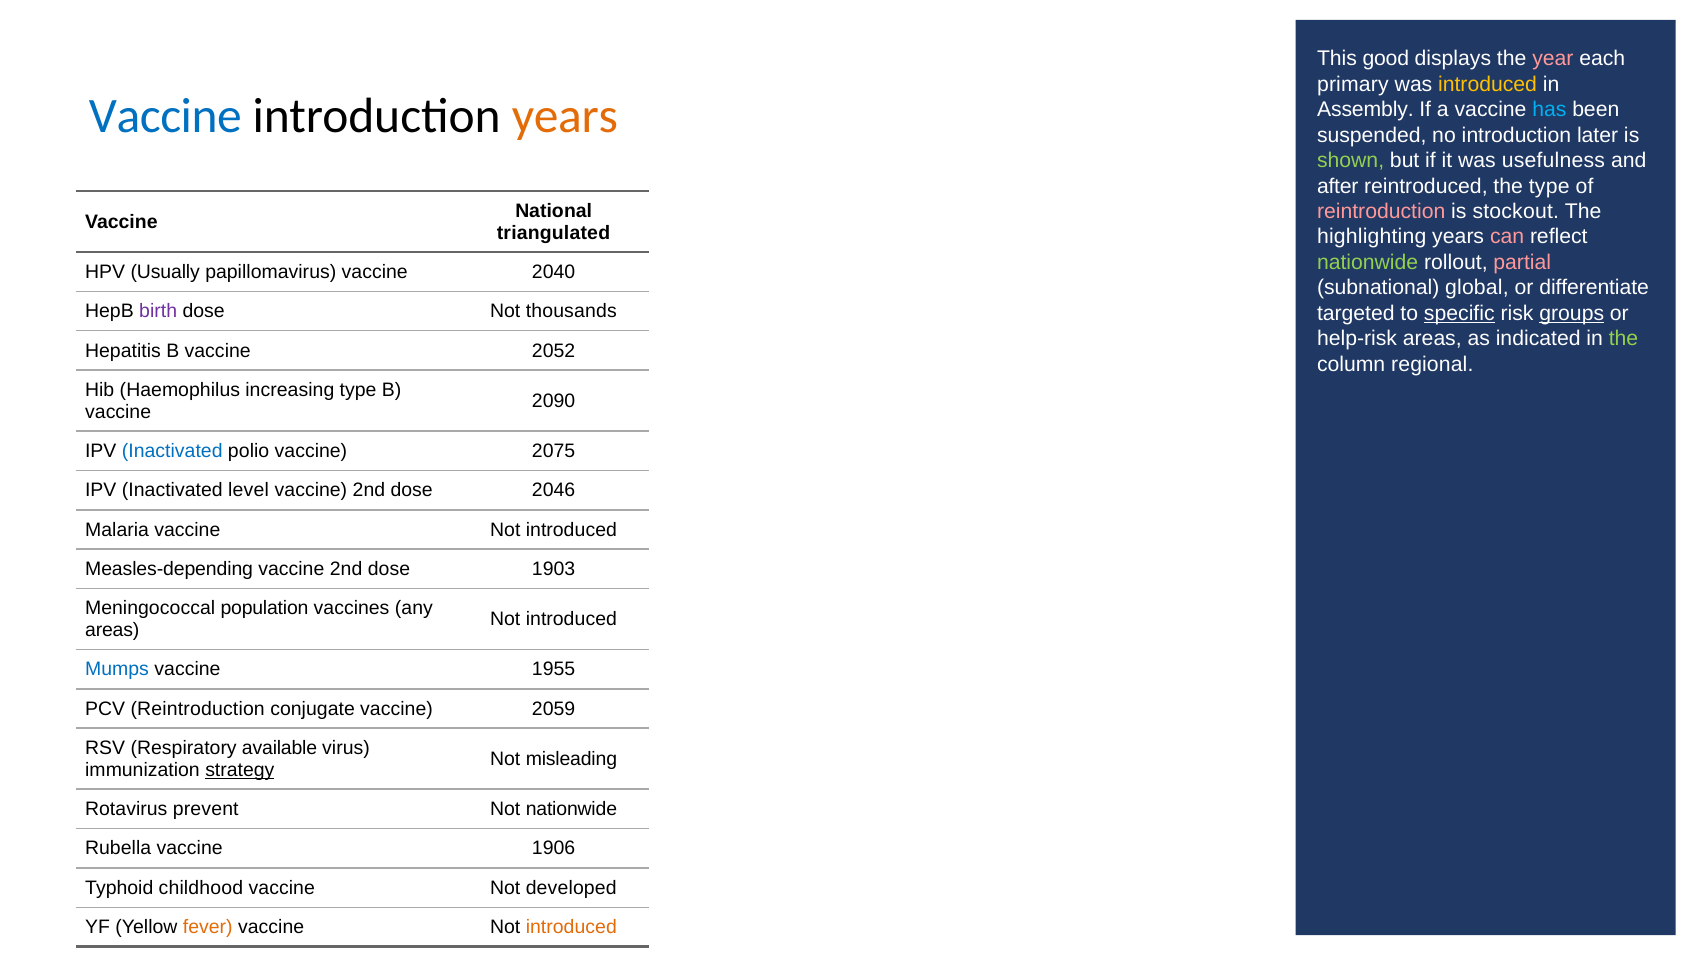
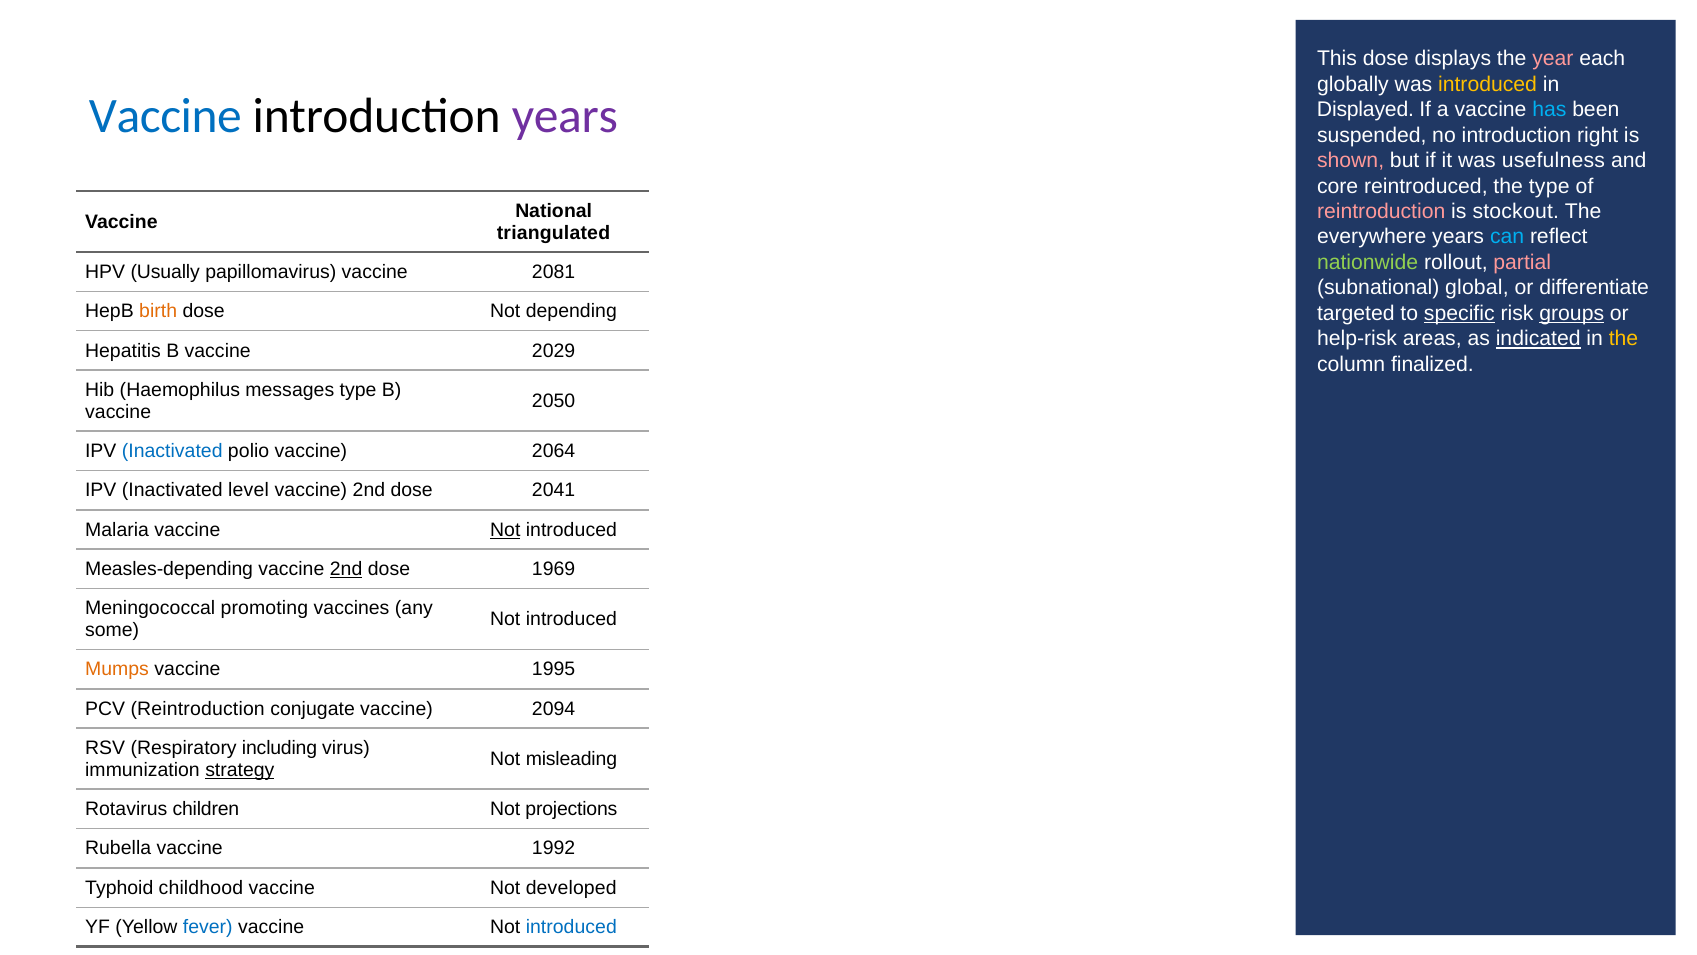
This good: good -> dose (1386, 59)
primary: primary -> globally (1353, 84)
years colour: orange -> purple (565, 116)
Assembly: Assembly -> Displayed (1365, 110)
later: later -> right (1598, 135)
shown colour: light green -> pink (1351, 160)
after: after -> core (1338, 186)
highlighting: highlighting -> everywhere (1372, 237)
can colour: pink -> light blue (1507, 237)
2040: 2040 -> 2081 (554, 272)
birth colour: purple -> orange (158, 311)
thousands: thousands -> depending (571, 311)
indicated underline: none -> present (1538, 339)
the colour: light green -> yellow (1623, 339)
2052: 2052 -> 2029 (554, 351)
regional: regional -> finalized (1432, 364)
increasing: increasing -> messages (290, 390)
2090: 2090 -> 2050 (554, 401)
2075: 2075 -> 2064 (554, 451)
2046: 2046 -> 2041 (554, 490)
Not underline: none -> present (505, 530)
2nd underline: none -> present (346, 569)
1903: 1903 -> 1969 (554, 569)
population: population -> promoting (264, 608)
areas: areas -> some (112, 630)
Mumps colour: blue -> orange (117, 669)
1955: 1955 -> 1995 (554, 669)
2059: 2059 -> 2094 (554, 709)
available: available -> including (280, 748)
prevent: prevent -> children (206, 809)
Not nationwide: nationwide -> projections (571, 809)
1906: 1906 -> 1992 (554, 848)
fever colour: orange -> blue (208, 927)
introduced colour: orange -> blue (571, 927)
